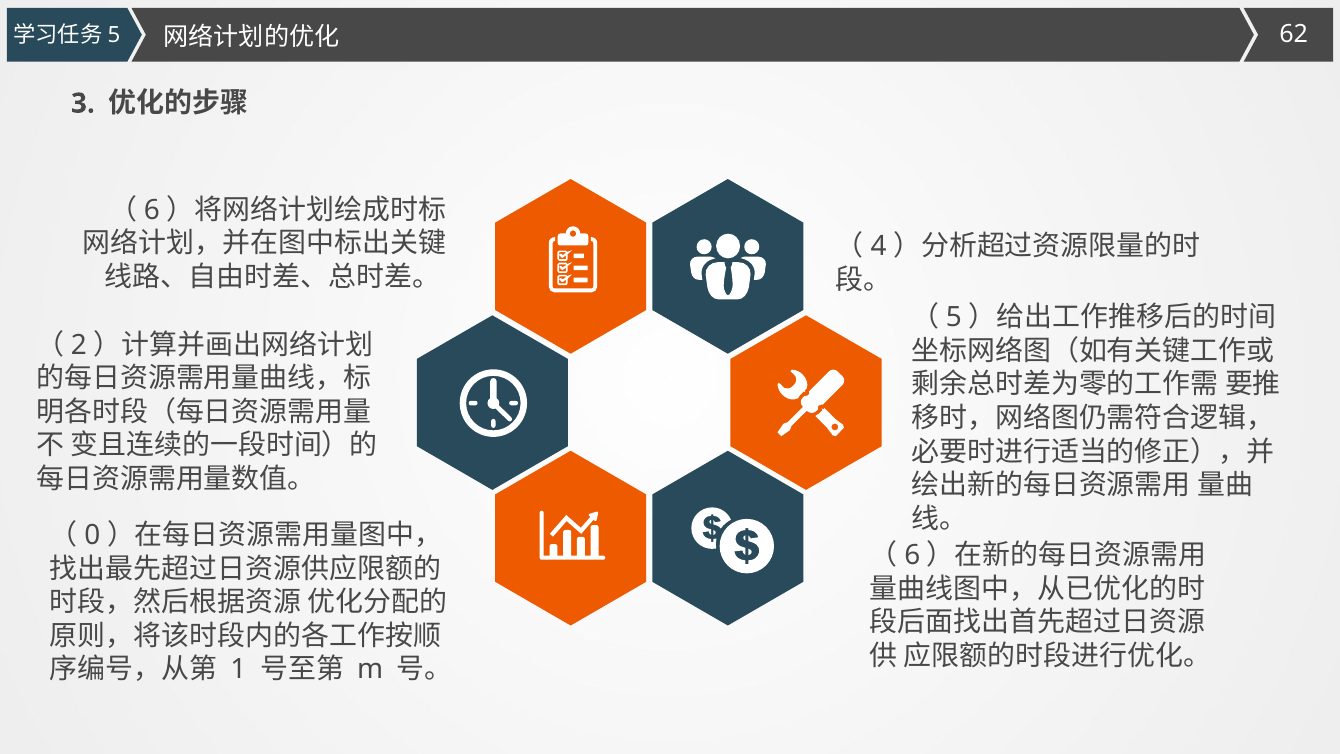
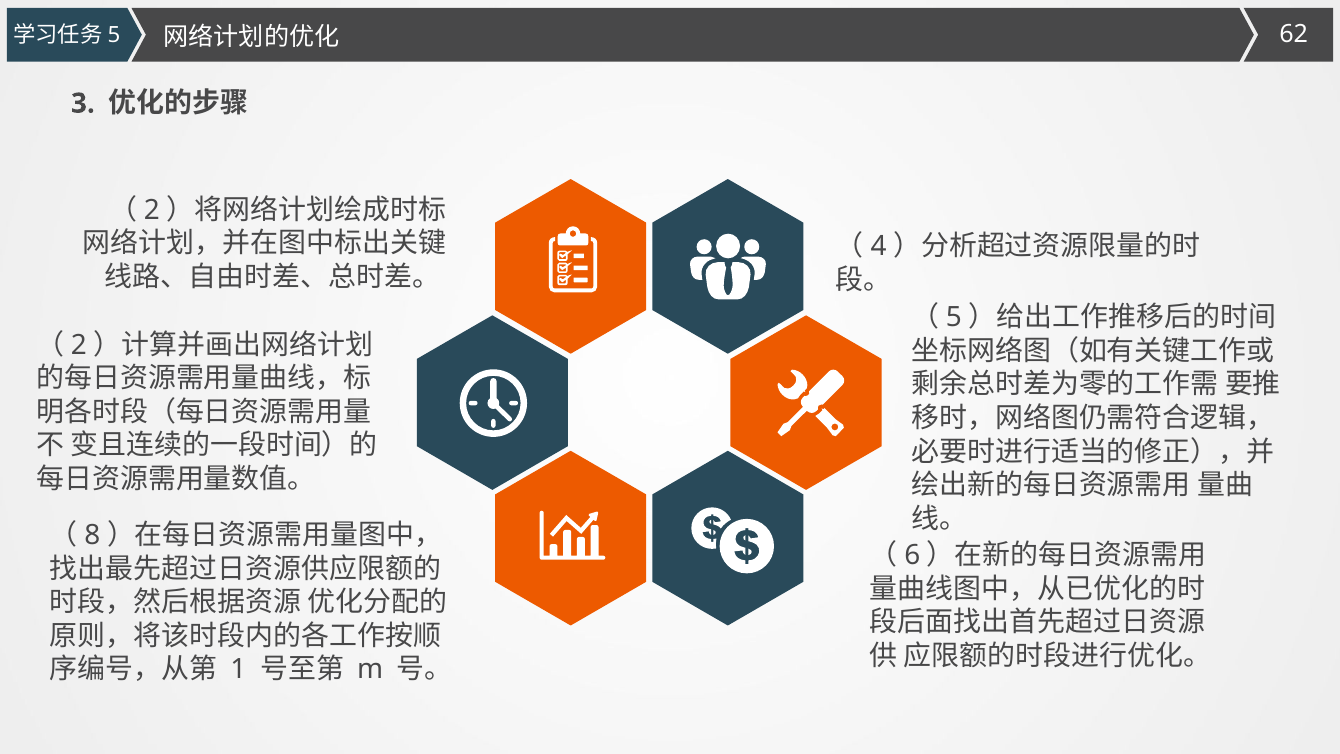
6: 6 -> 2 (152, 210)
0: 0 -> 8 (92, 535)
